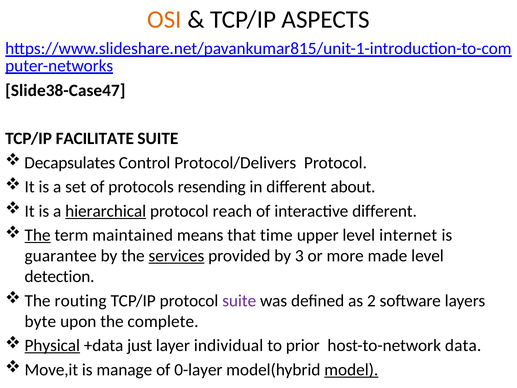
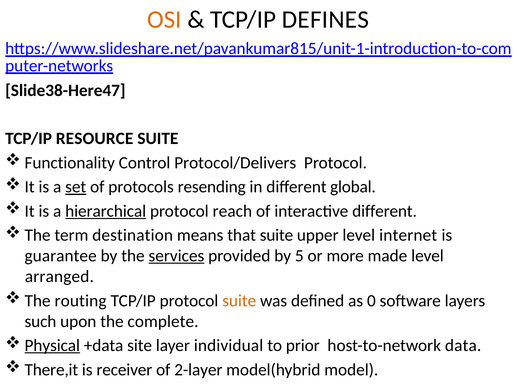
ASPECTS: ASPECTS -> DEFINES (325, 19)
Slide38-Case47: Slide38-Case47 -> Slide38-Here47 (65, 90)
FACILITATE: FACILITATE -> RESOURCE (95, 139)
Decapsulates: Decapsulates -> Functionality (70, 163)
set underline: none -> present (76, 187)
about: about -> global (353, 187)
The underline: present -> none (38, 235)
maintained: maintained -> destination (133, 235)
that time: time -> suite (276, 235)
3: 3 -> 5 (299, 256)
detection: detection -> arranged (59, 276)
suite colour: purple -> orange (239, 301)
2: 2 -> 0 (371, 301)
byte: byte -> such (40, 321)
just: just -> site (140, 345)
Move,it: Move,it -> There,it (51, 369)
manage: manage -> receiver (124, 369)
0-layer: 0-layer -> 2-layer (198, 369)
model underline: present -> none (351, 369)
